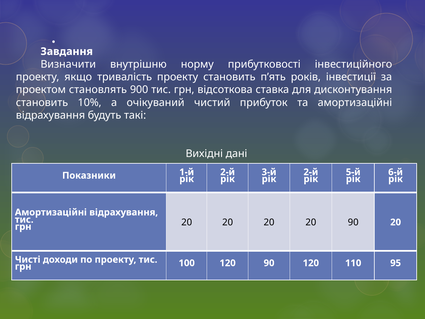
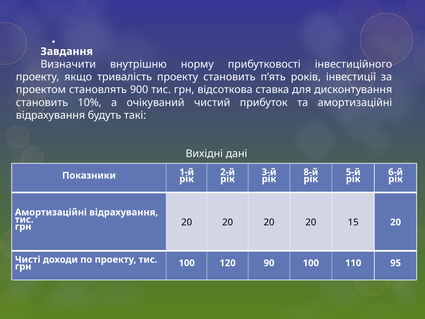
2-й: 2-й -> 8-й (311, 172)
20 90: 90 -> 15 (353, 222)
90 120: 120 -> 100 (311, 263)
